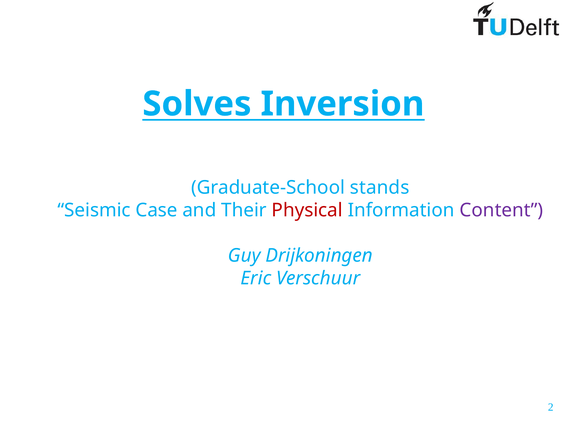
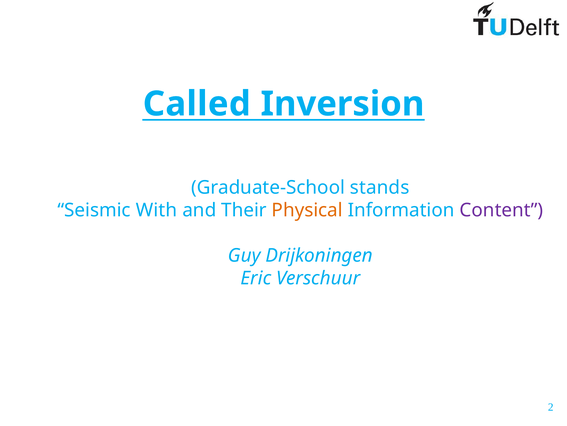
Solves: Solves -> Called (197, 104)
Case: Case -> With (156, 210)
Physical colour: red -> orange (307, 210)
